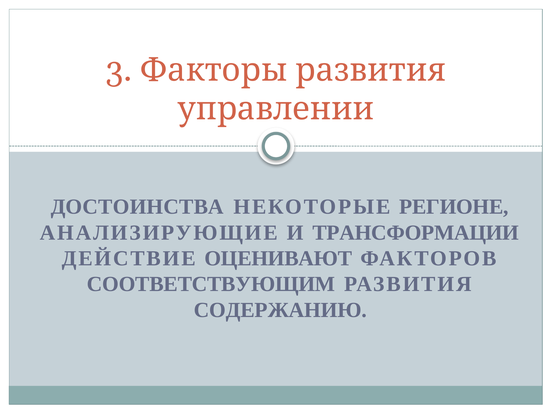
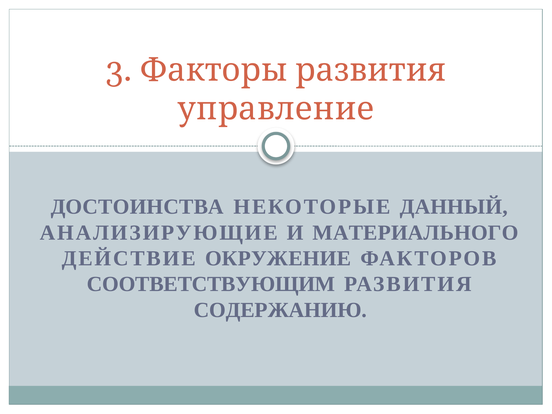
управлении: управлении -> управление (276, 109)
РЕГИОНЕ: РЕГИОНЕ -> ДАННЫЙ (454, 207)
ТРАНСФОРМАЦИИ: ТРАНСФОРМАЦИИ -> МАТЕРИАЛЬНОГО (416, 233)
ОЦЕНИВАЮТ: ОЦЕНИВАЮТ -> ОКРУЖЕНИЕ (278, 258)
